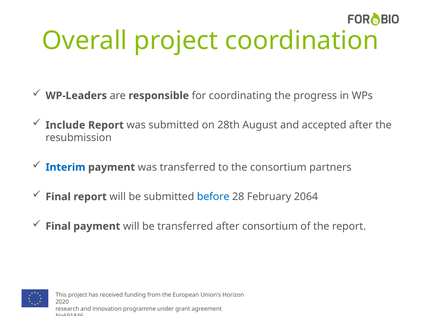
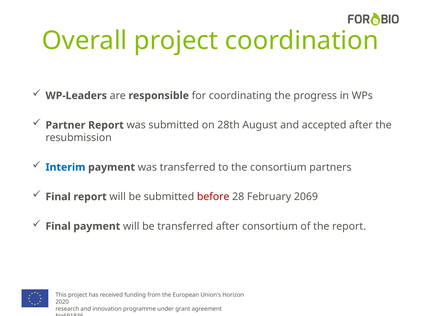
Include: Include -> Partner (65, 125)
before colour: blue -> red (213, 197)
2064: 2064 -> 2069 (306, 197)
